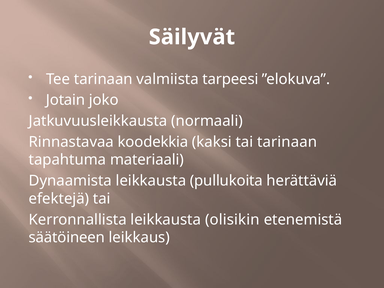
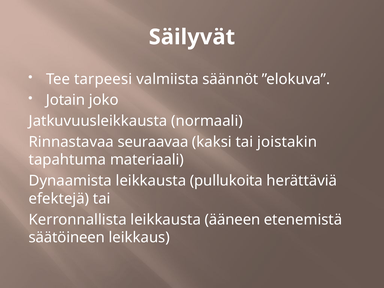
Tee tarinaan: tarinaan -> tarpeesi (103, 79)
tarpeesi: tarpeesi -> säännöt (230, 79)
koodekkia: koodekkia -> seuraavaa (153, 142)
tai tarinaan: tarinaan -> joistakin (287, 142)
olisikin: olisikin -> ääneen (232, 220)
